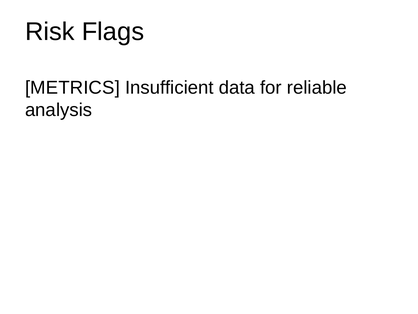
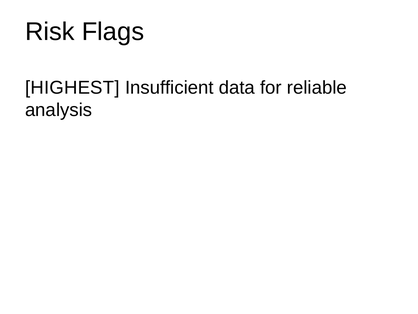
METRICS: METRICS -> HIGHEST (72, 88)
